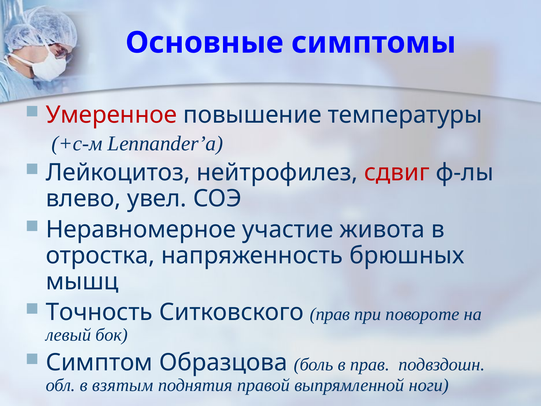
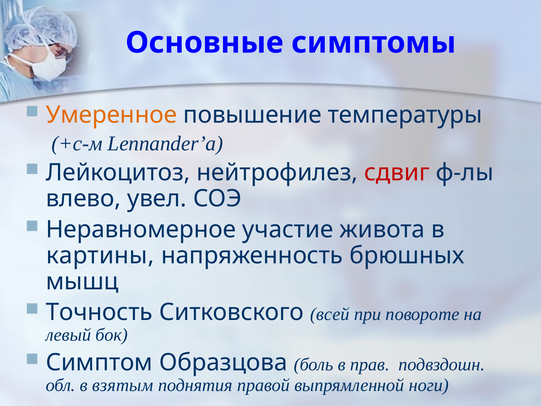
Умеренное colour: red -> orange (111, 115)
отростка: отростка -> картины (100, 255)
Ситковского прав: прав -> всей (330, 314)
